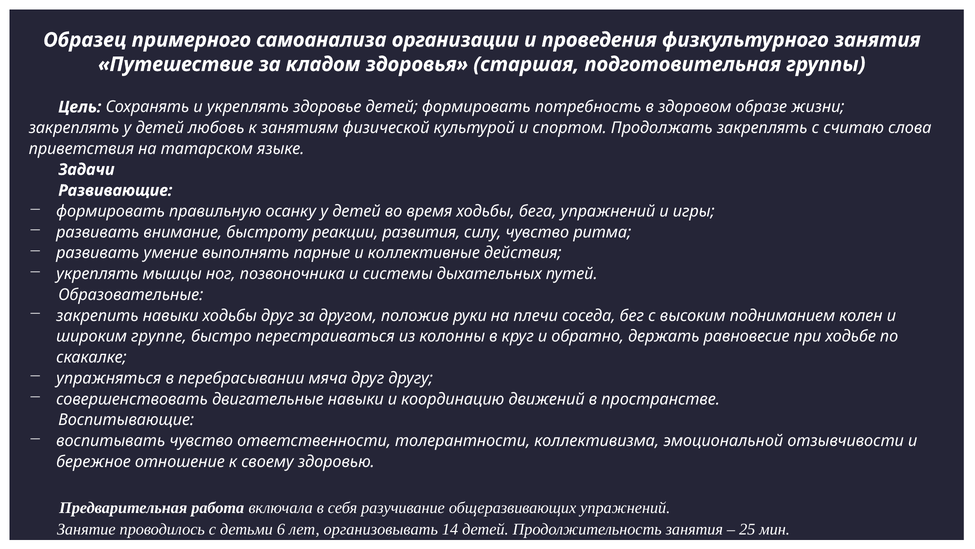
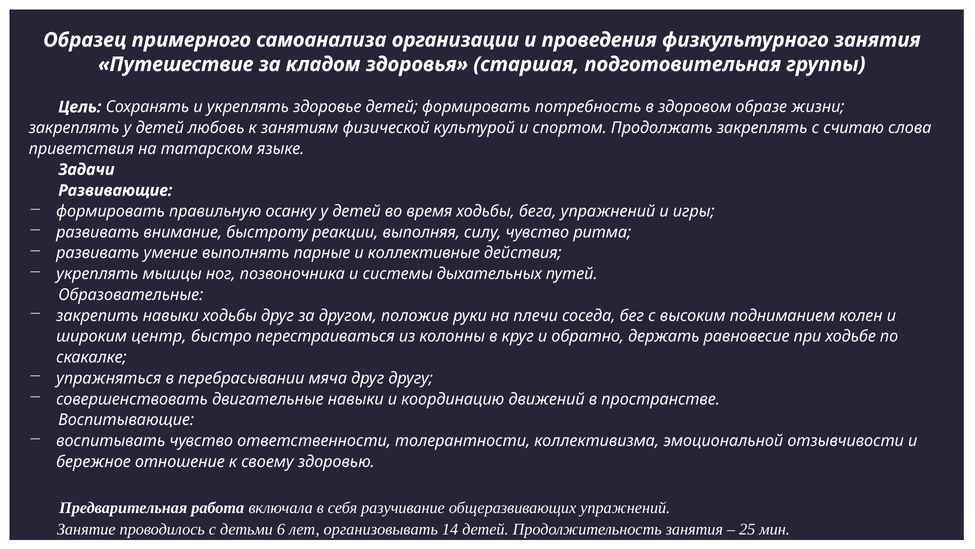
развития: развития -> выполняя (421, 232)
группе: группе -> центр (159, 336)
